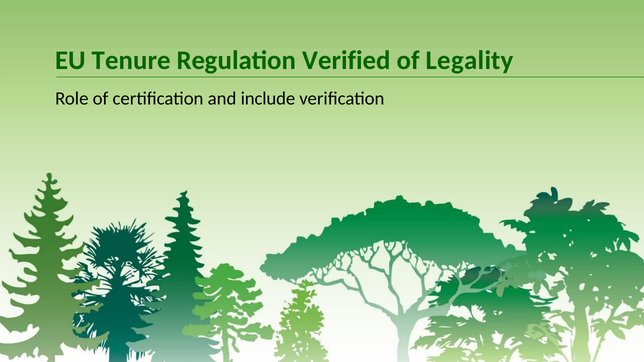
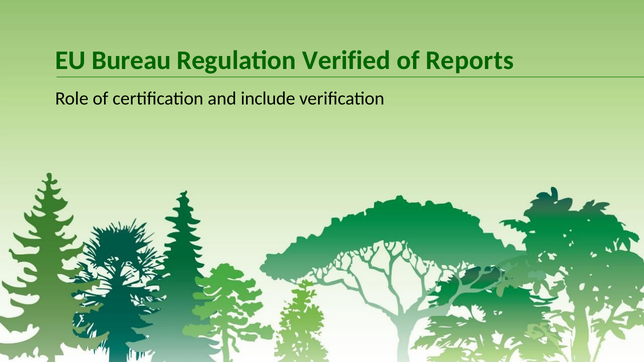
Tenure: Tenure -> Bureau (131, 60)
Legality: Legality -> Reports (470, 60)
